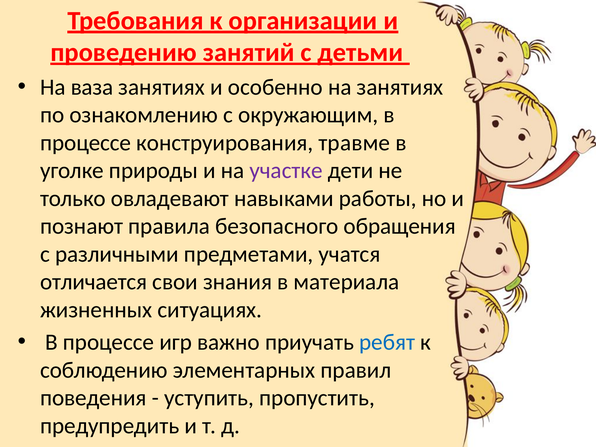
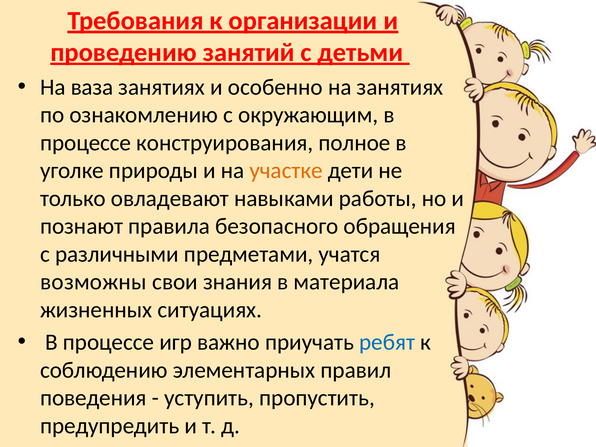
травме: травме -> полное (354, 143)
участке colour: purple -> orange (286, 171)
отличается: отличается -> возможны (93, 282)
